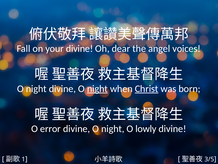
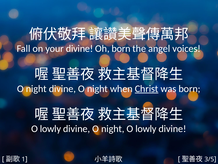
Oh dear: dear -> born (121, 48)
night underline: present -> none (97, 88)
error: error -> lowly (50, 128)
